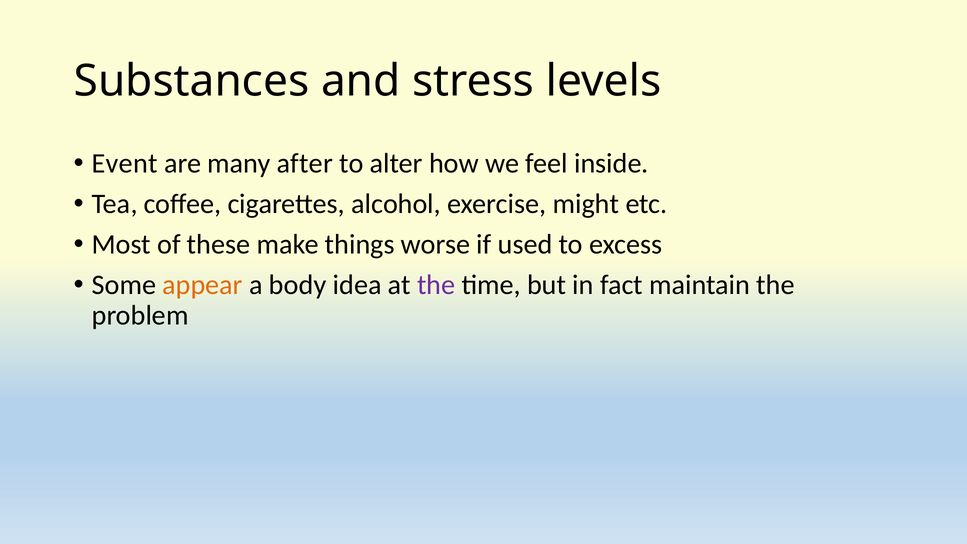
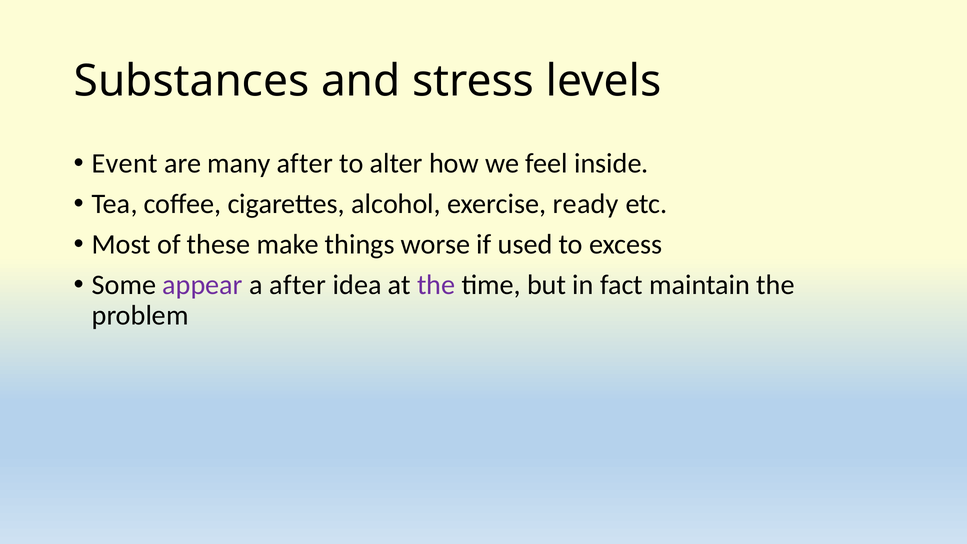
might: might -> ready (586, 204)
appear colour: orange -> purple (203, 285)
a body: body -> after (298, 285)
